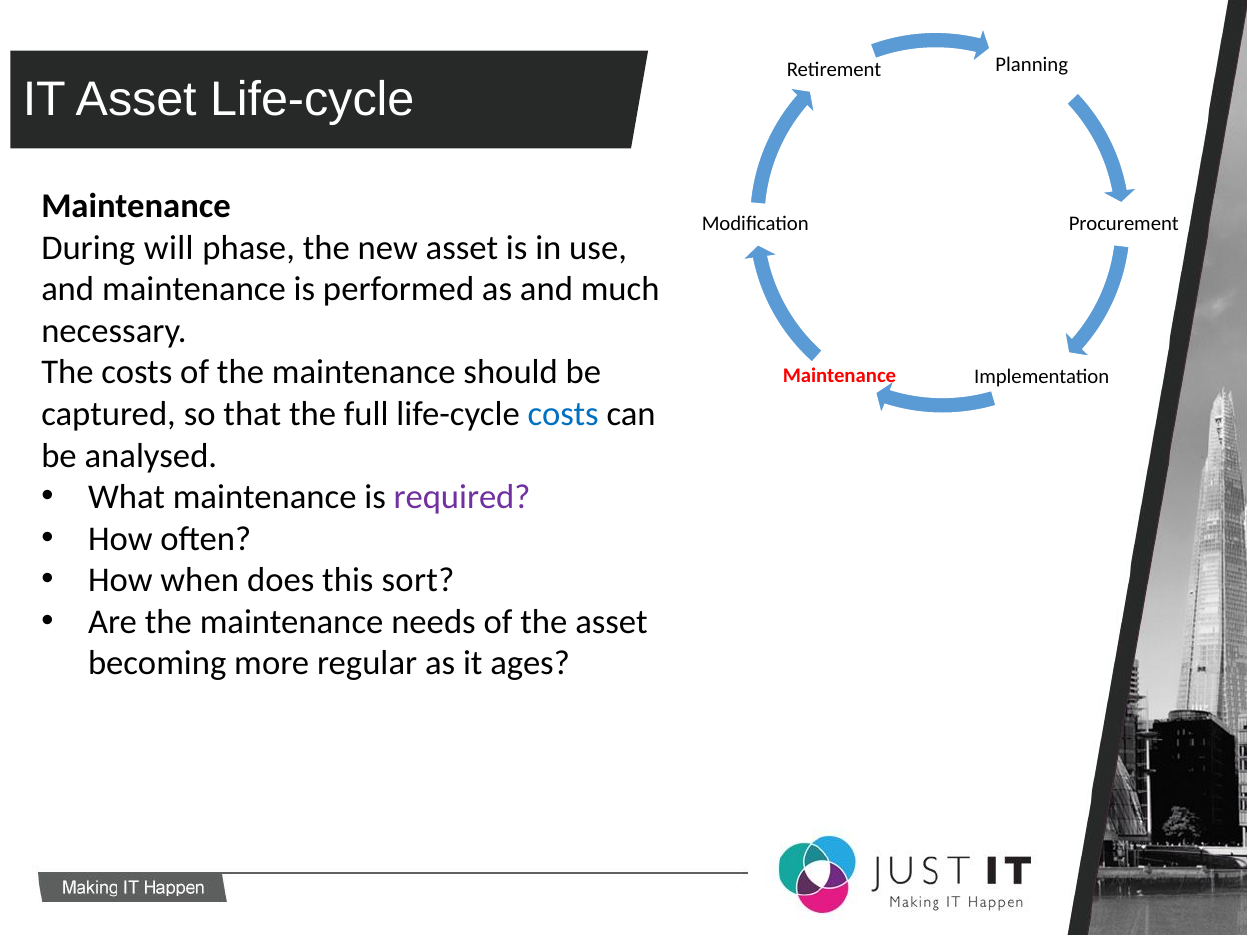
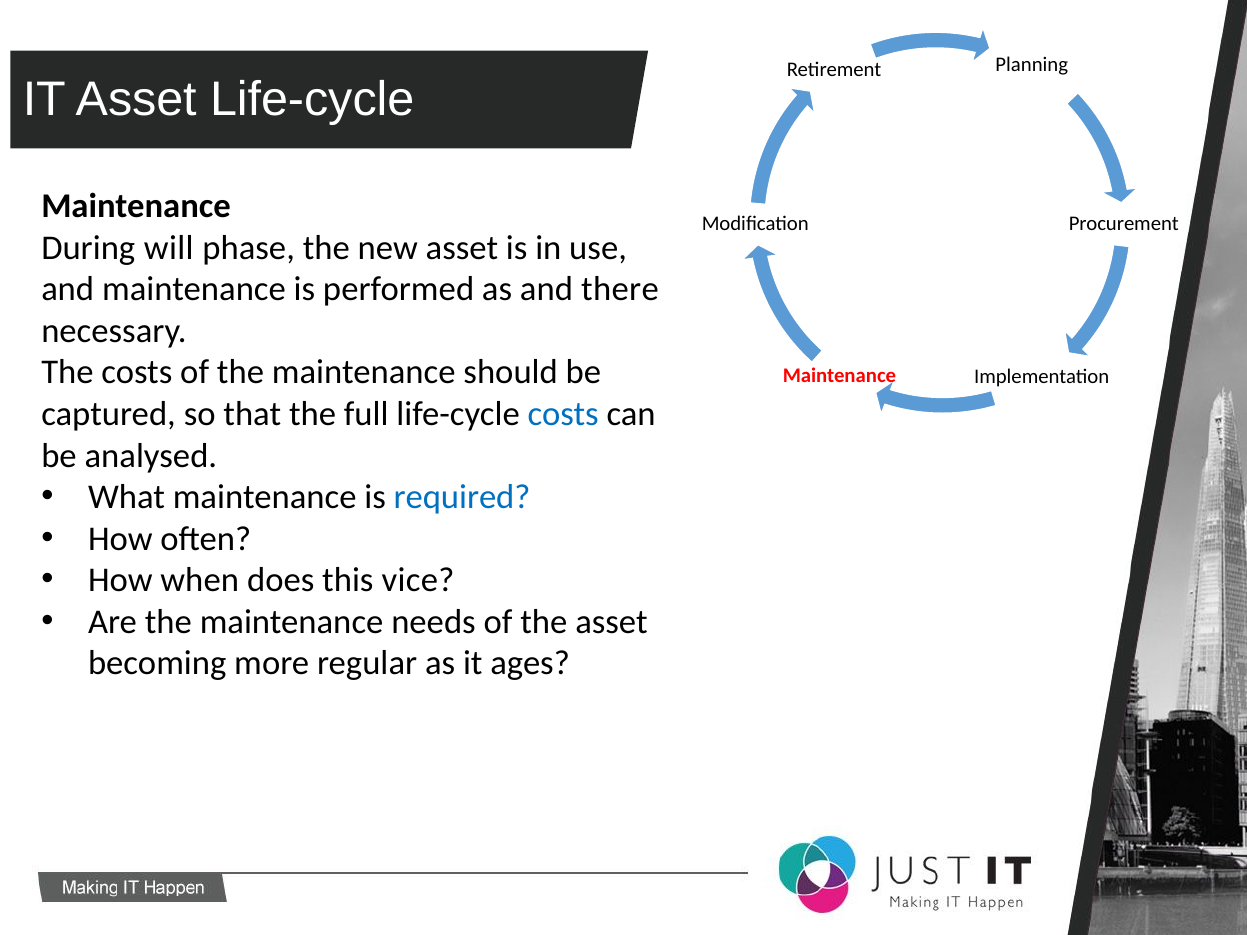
much: much -> there (620, 289)
required colour: purple -> blue (462, 497)
sort: sort -> vice (418, 580)
